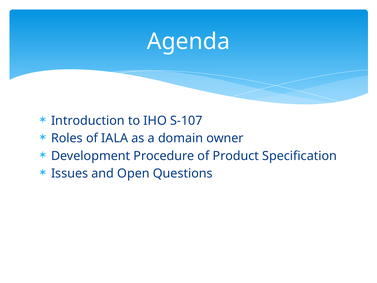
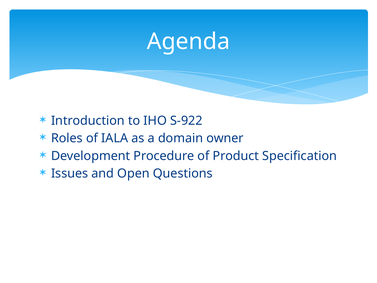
S-107: S-107 -> S-922 (186, 121)
